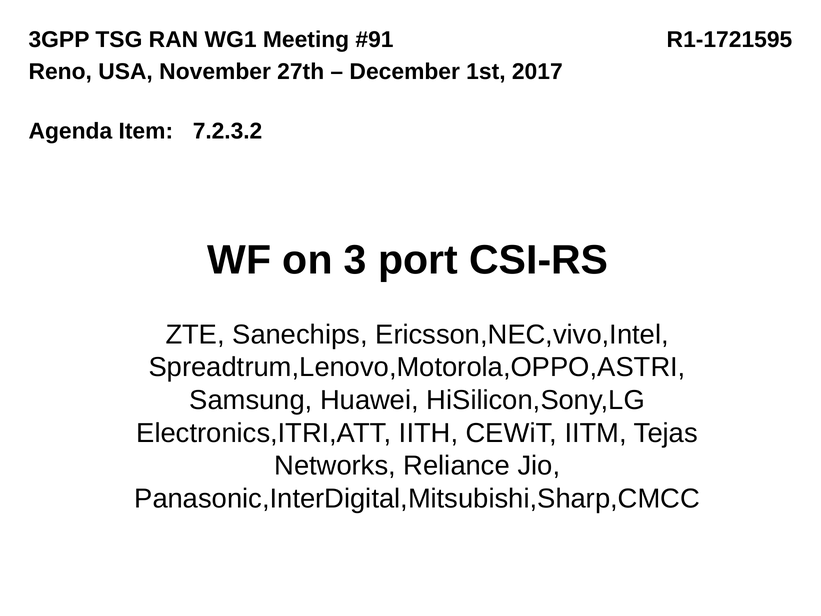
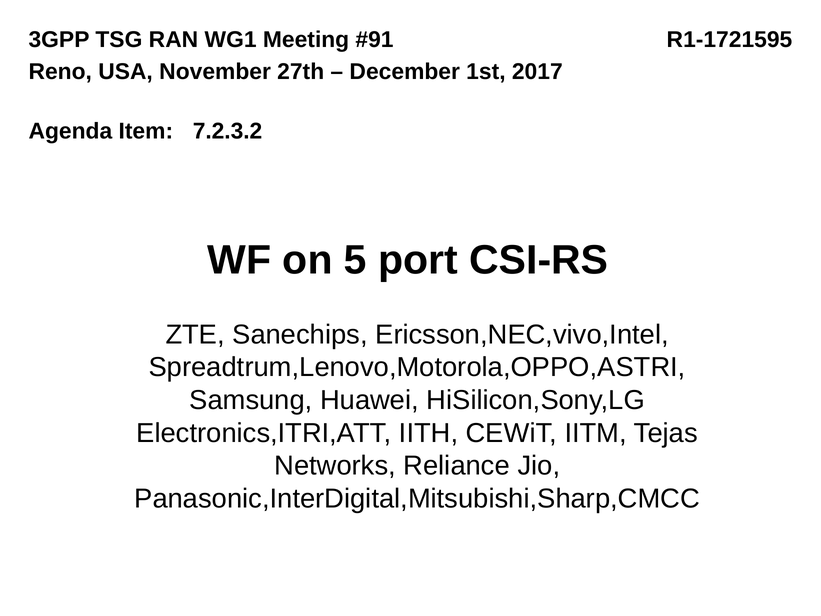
3: 3 -> 5 (355, 260)
